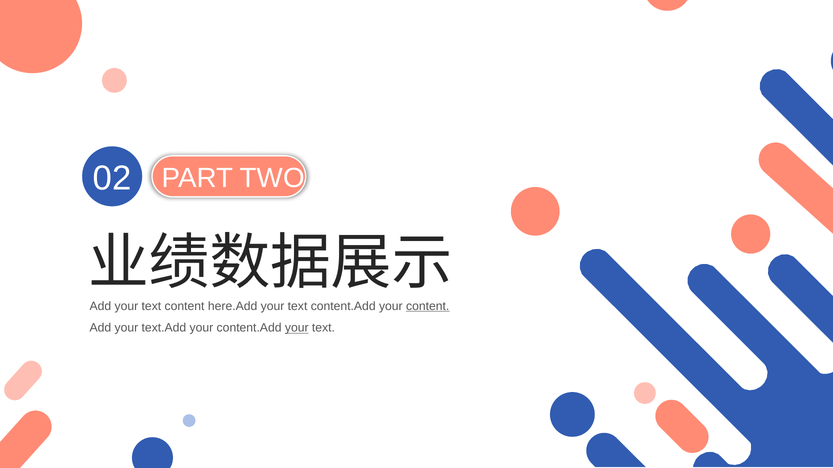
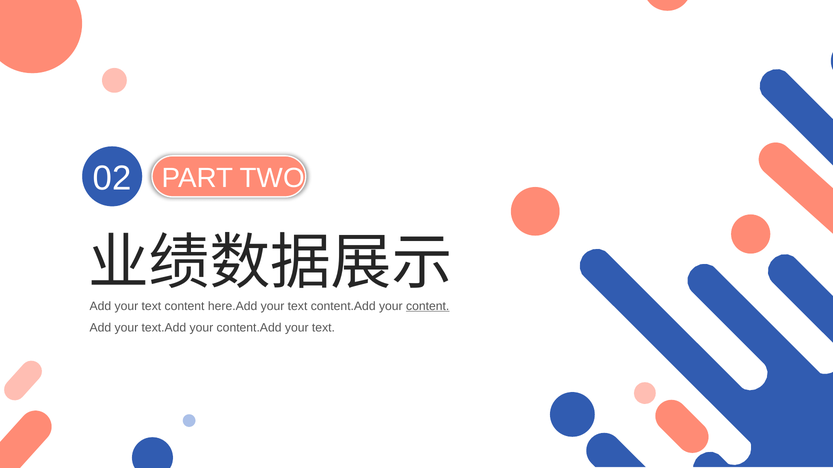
your underline: present -> none (297, 328)
